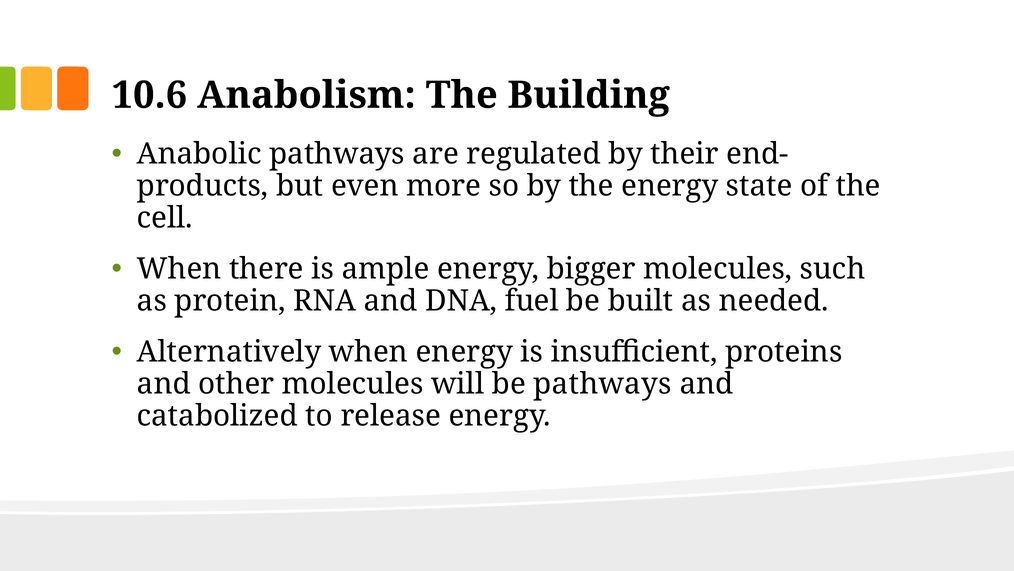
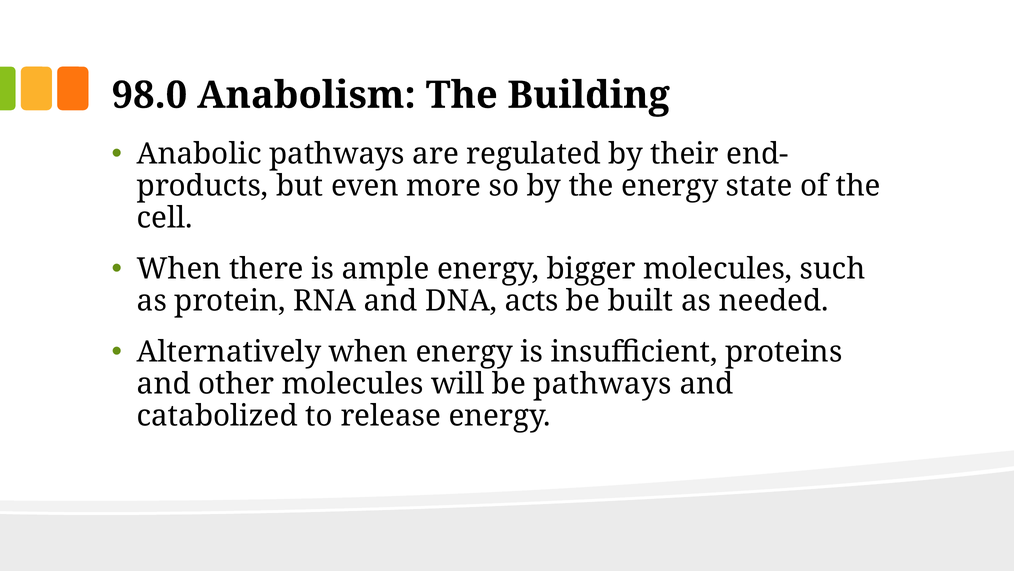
10.6: 10.6 -> 98.0 (149, 95)
fuel: fuel -> acts (532, 301)
